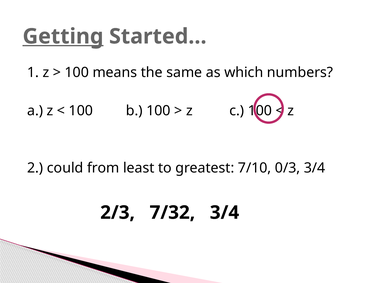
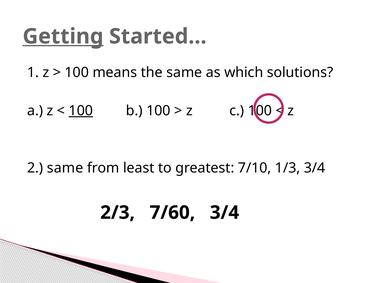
numbers: numbers -> solutions (300, 72)
100 underline: none -> present (81, 111)
2 could: could -> same (65, 168)
0/3: 0/3 -> 1/3 (288, 168)
7/32: 7/32 -> 7/60 (172, 212)
